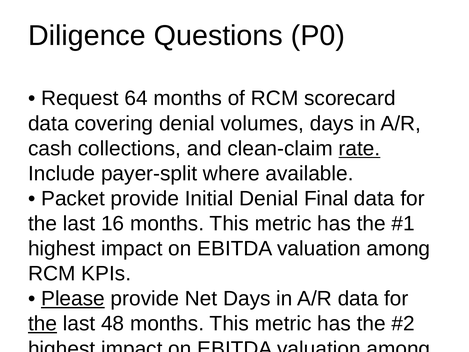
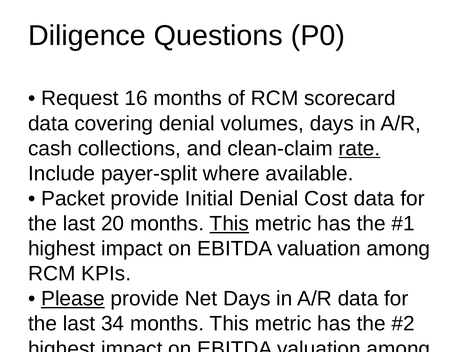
64: 64 -> 16 (136, 98)
Denial Final: Final -> Cost (326, 198)
16: 16 -> 20 (113, 223)
This underline: none -> present (229, 223)
the underline: present -> none (43, 324)
48: 48 -> 34 (113, 324)
